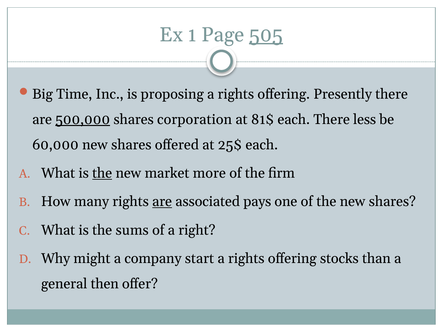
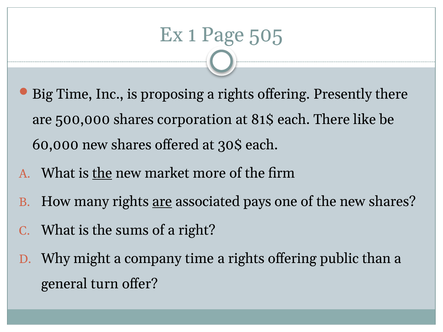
505 underline: present -> none (266, 35)
500,000 underline: present -> none (83, 120)
less: less -> like (365, 120)
25$: 25$ -> 30$ (230, 145)
company start: start -> time (199, 259)
stocks: stocks -> public (339, 259)
then: then -> turn (105, 284)
